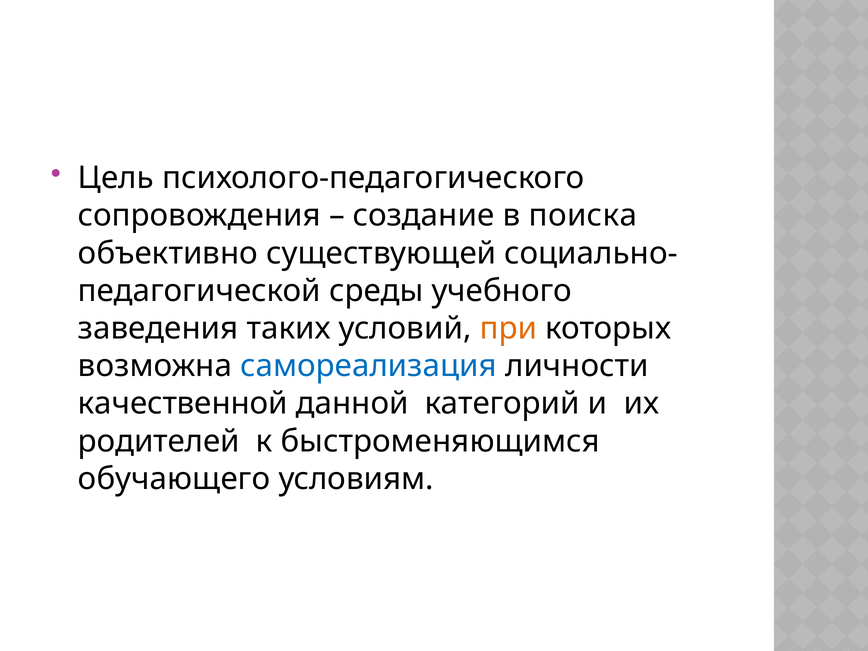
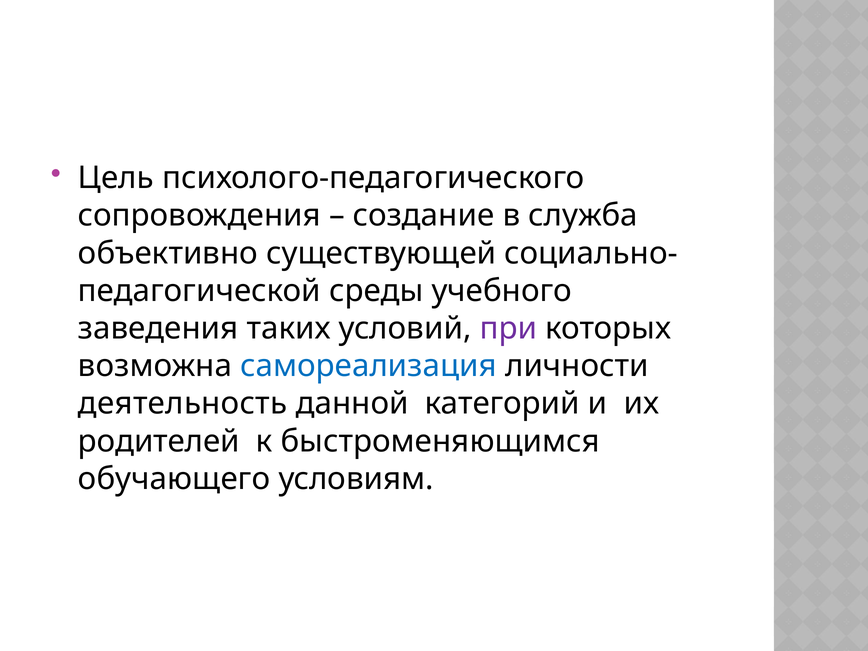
поиска: поиска -> служба (583, 216)
при colour: orange -> purple (508, 328)
качественной: качественной -> деятельность (183, 404)
